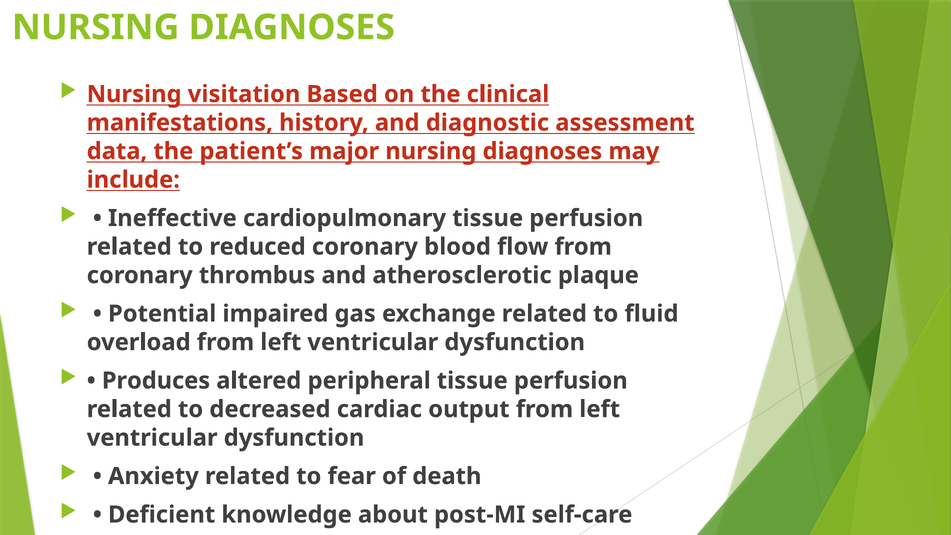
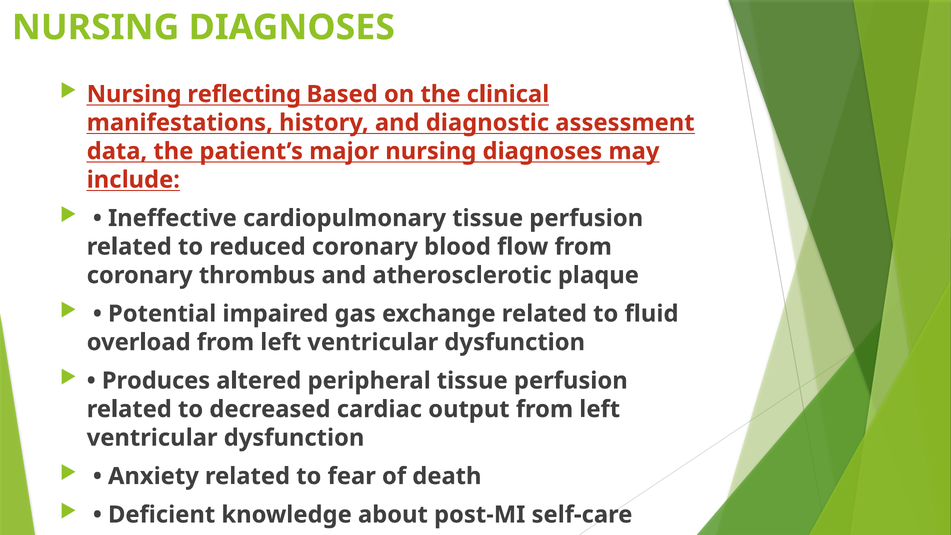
visitation: visitation -> reﬂecting (244, 94)
